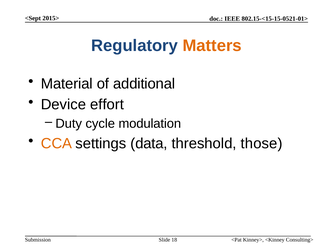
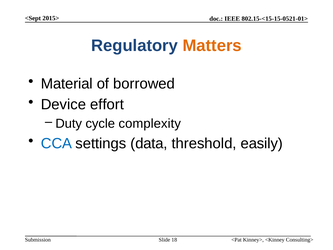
additional: additional -> borrowed (144, 84)
modulation: modulation -> complexity (150, 124)
CCA colour: orange -> blue (56, 143)
those: those -> easily (262, 143)
